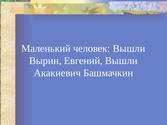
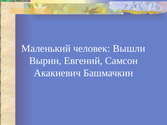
Евгений Вышли: Вышли -> Самсон (121, 61)
